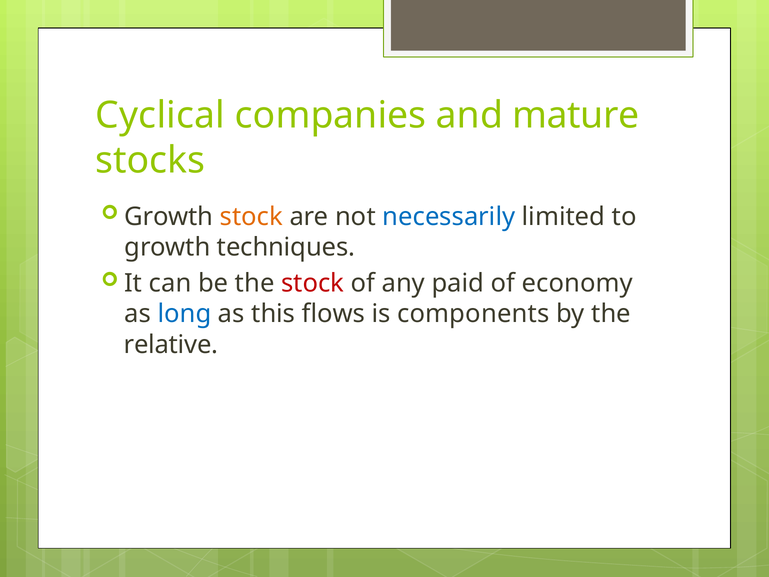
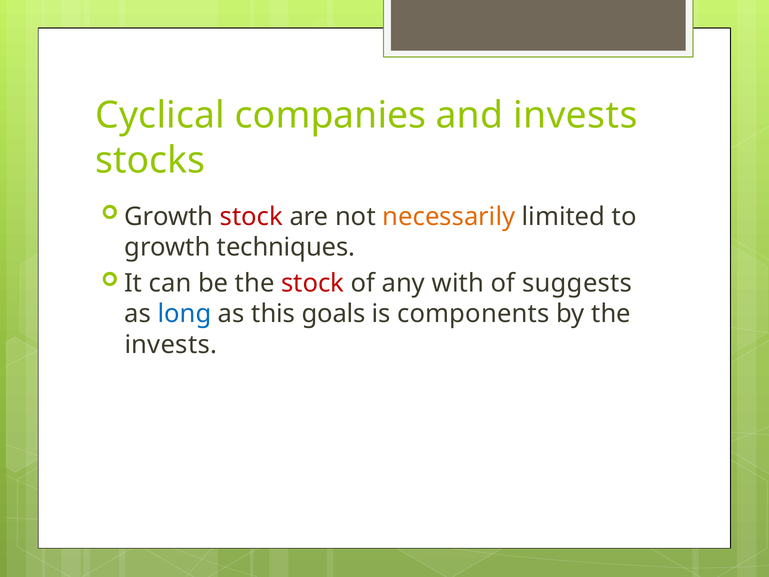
and mature: mature -> invests (575, 115)
stock colour: orange -> red (251, 216)
necessarily colour: blue -> orange (449, 216)
paid: paid -> with (458, 283)
economy: economy -> suggests (577, 283)
flows: flows -> goals (334, 314)
relative: relative -> invests (171, 345)
